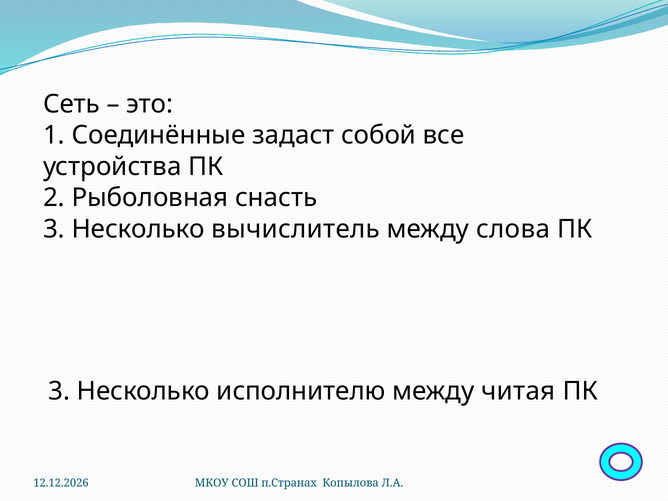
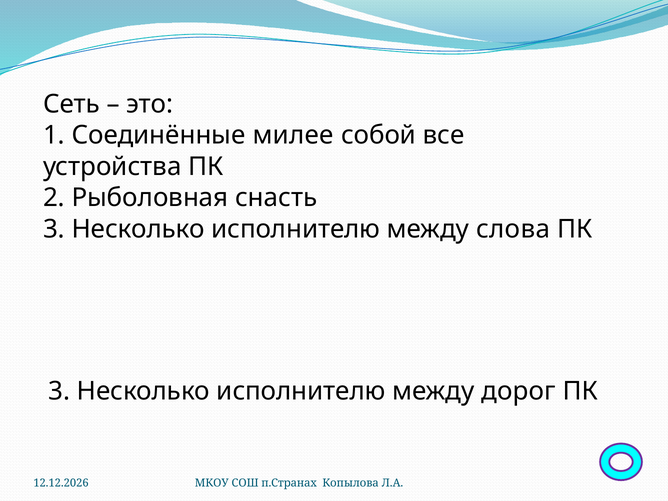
задаст: задаст -> милее (293, 135)
вычислитель: вычислитель -> исполнителю (296, 229)
читая: читая -> дорог (518, 391)
